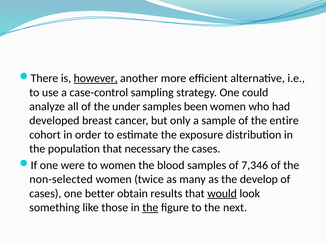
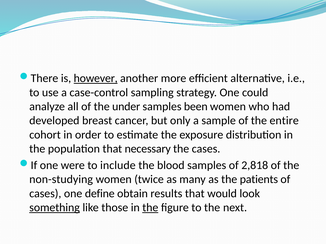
to women: women -> include (118, 166)
7,346: 7,346 -> 2,818 (255, 166)
non-selected: non-selected -> non-studying (61, 180)
develop: develop -> patients (259, 180)
better: better -> define (100, 194)
would underline: present -> none (222, 194)
something underline: none -> present (55, 208)
